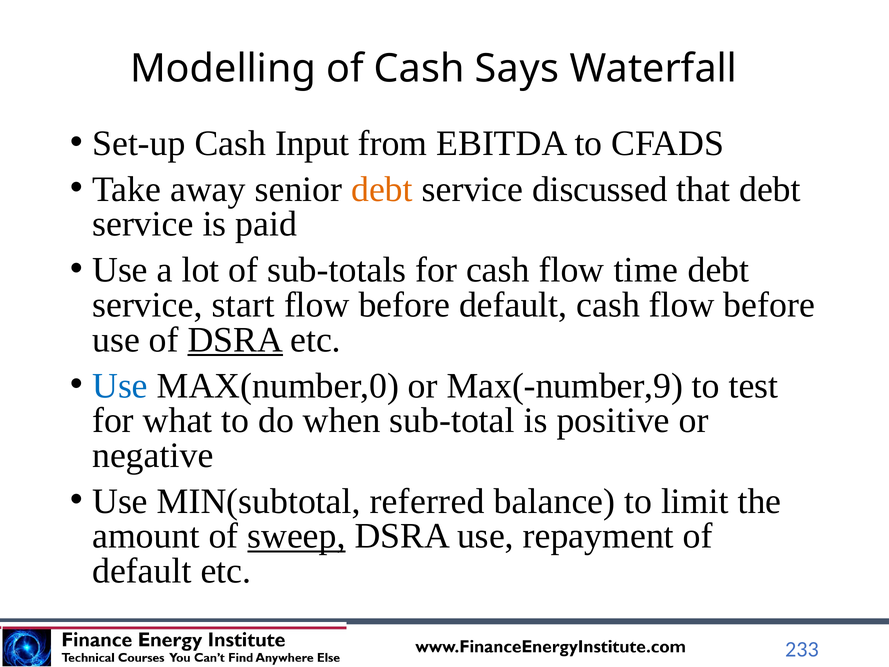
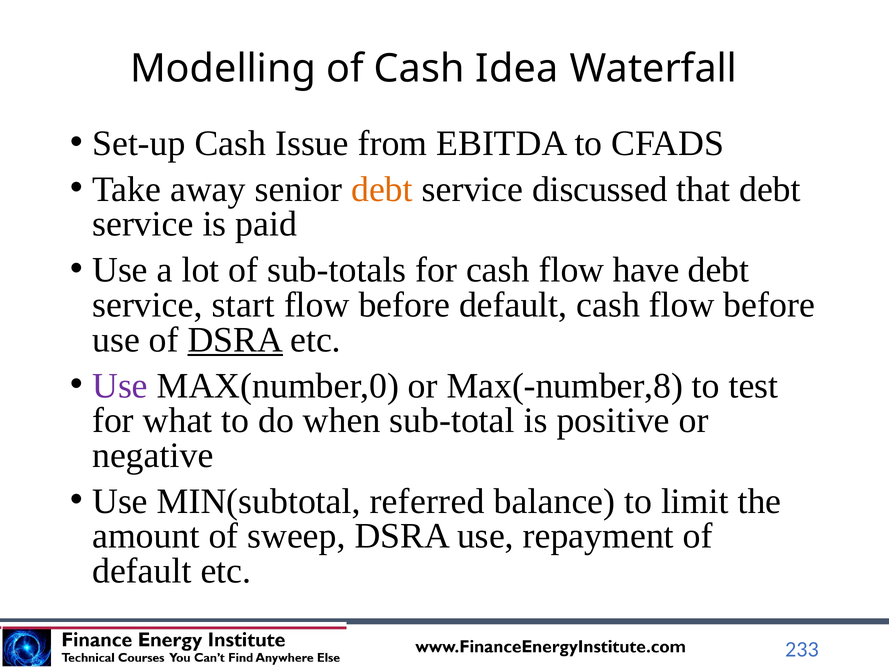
Says: Says -> Idea (517, 69)
Input: Input -> Issue (312, 143)
time: time -> have (646, 270)
Use colour: blue -> purple (120, 386)
Max(-number,9: Max(-number,9 -> Max(-number,8 (565, 386)
sweep underline: present -> none (296, 536)
